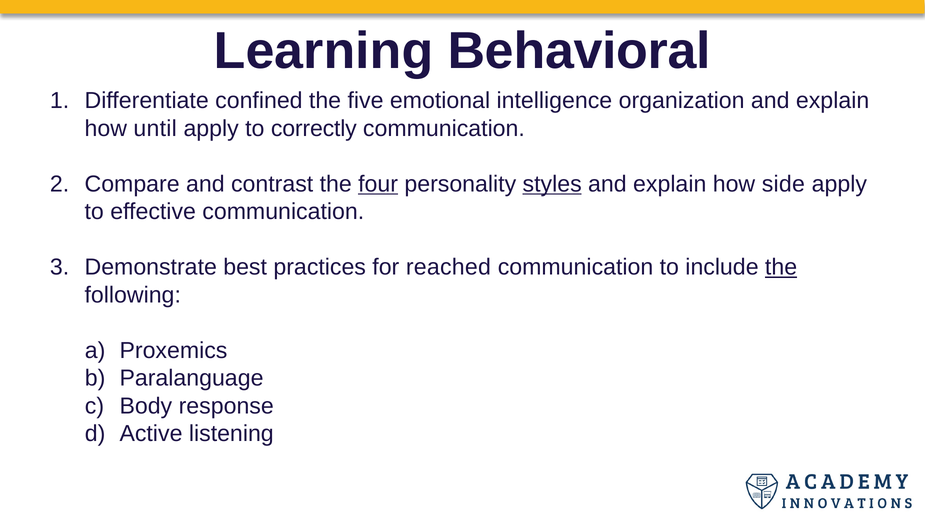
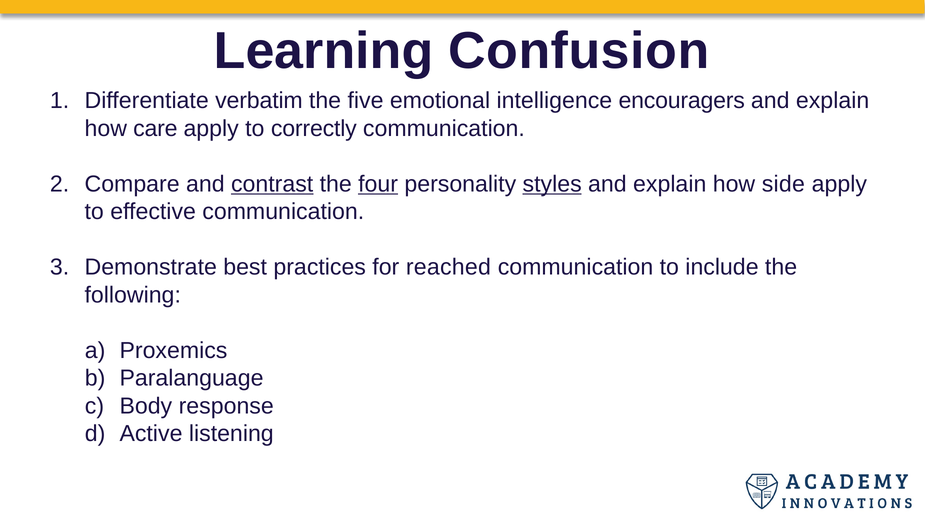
Behavioral: Behavioral -> Confusion (579, 51)
confined: confined -> verbatim (259, 101)
organization: organization -> encouragers (682, 101)
until: until -> care (155, 129)
contrast underline: none -> present (272, 184)
the underline: present -> none (781, 267)
